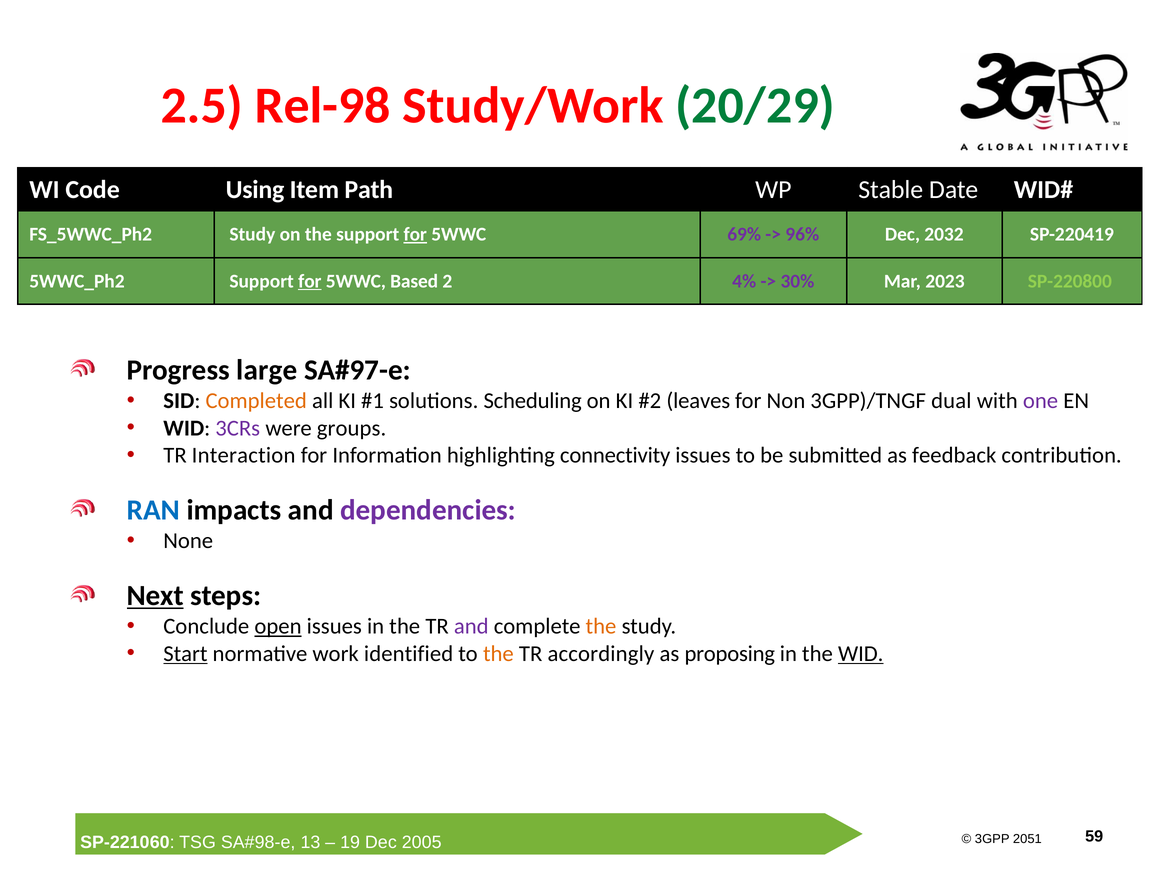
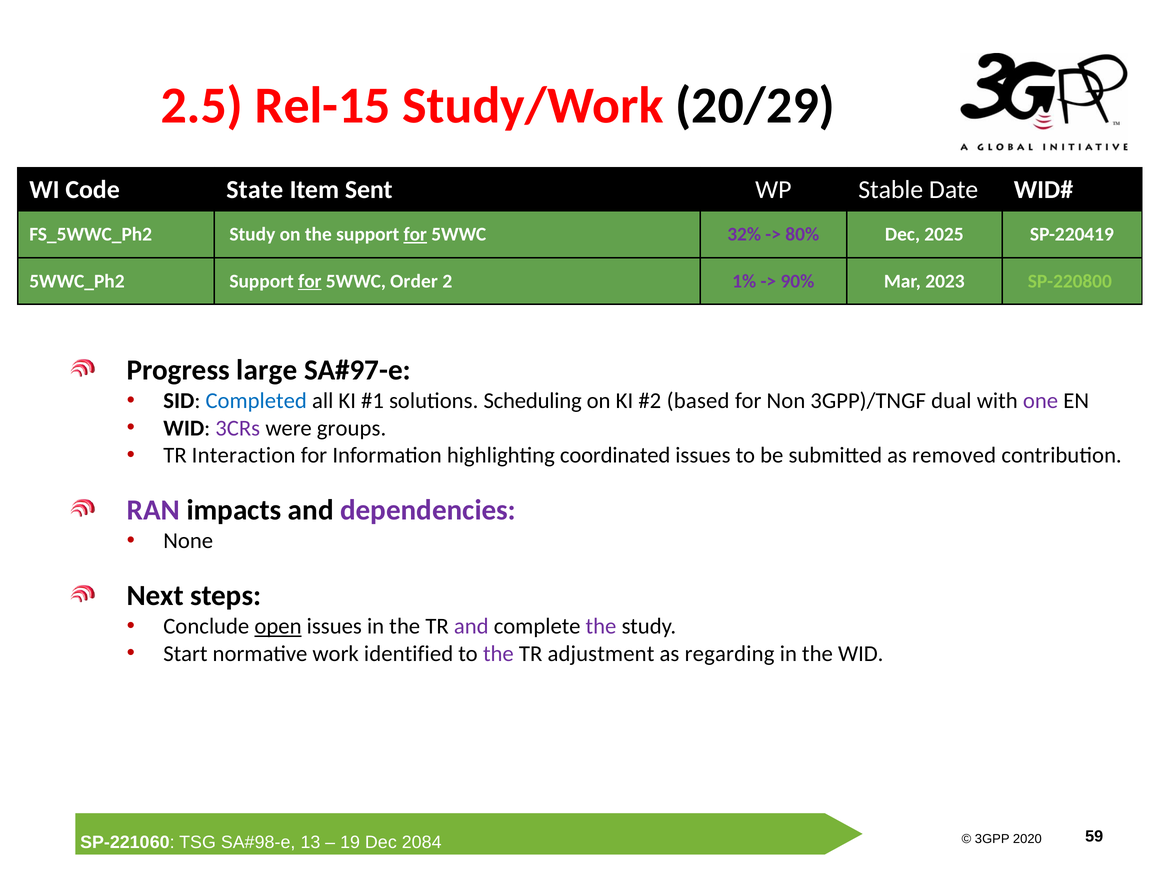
Rel-98: Rel-98 -> Rel-15 (323, 106)
20/29 colour: green -> black (755, 106)
Using: Using -> State (255, 190)
Path: Path -> Sent (369, 190)
69%: 69% -> 32% (744, 235)
96%: 96% -> 80% (802, 235)
2032: 2032 -> 2025 (944, 235)
Based: Based -> Order (414, 281)
4%: 4% -> 1% (744, 281)
30%: 30% -> 90% (797, 281)
Completed colour: orange -> blue (256, 401)
leaves: leaves -> based (698, 401)
connectivity: connectivity -> coordinated (615, 455)
feedback: feedback -> removed (954, 455)
RAN colour: blue -> purple (153, 510)
Next underline: present -> none (155, 596)
the colour: orange -> purple (601, 627)
Start underline: present -> none (185, 654)
the colour: orange -> purple (498, 654)
accordingly: accordingly -> adjustment (601, 654)
proposing: proposing -> regarding (730, 654)
WID underline: present -> none (861, 654)
2051: 2051 -> 2020 (1027, 839)
2005: 2005 -> 2084 (422, 842)
